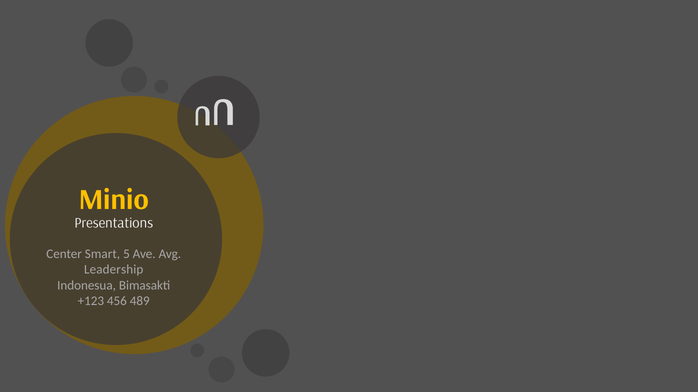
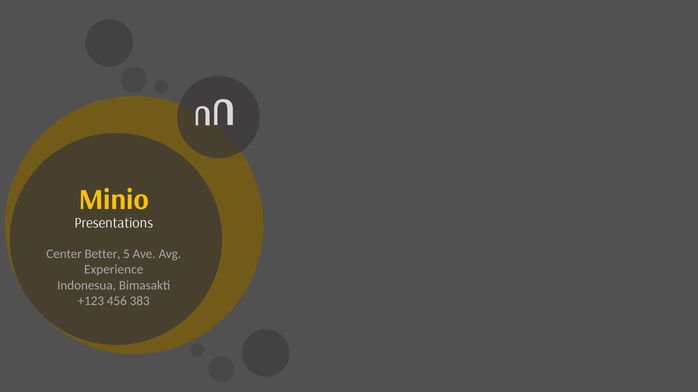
Smart: Smart -> Better (103, 254)
Leadership: Leadership -> Experience (114, 270)
489: 489 -> 383 (140, 301)
